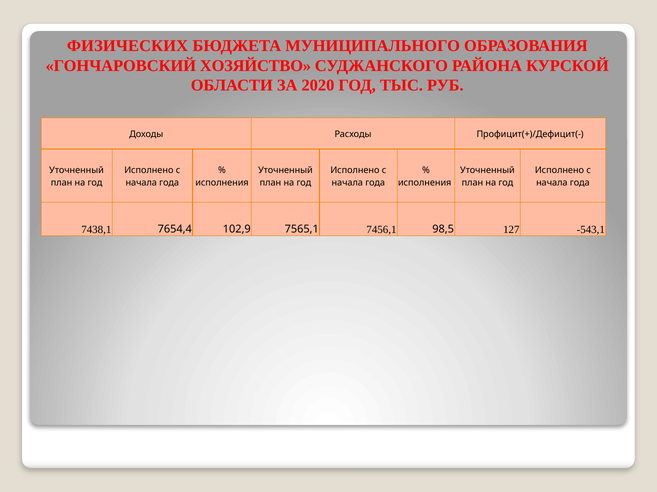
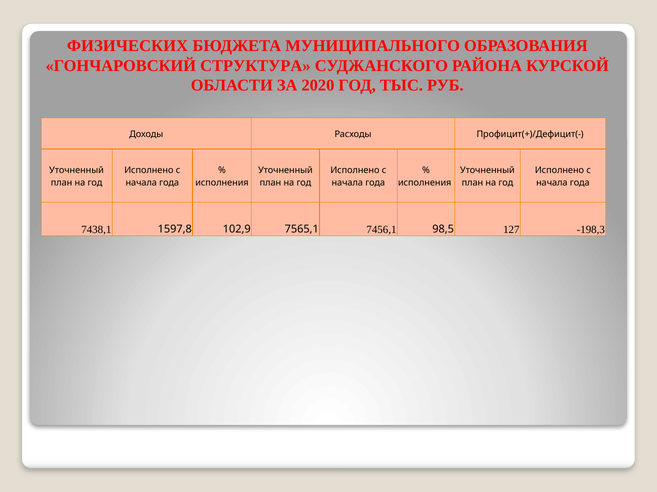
ХОЗЯЙСТВО: ХОЗЯЙСТВО -> СТРУКТУРА (255, 66)
7654,4: 7654,4 -> 1597,8 (175, 229)
-543,1: -543,1 -> -198,3 (591, 230)
